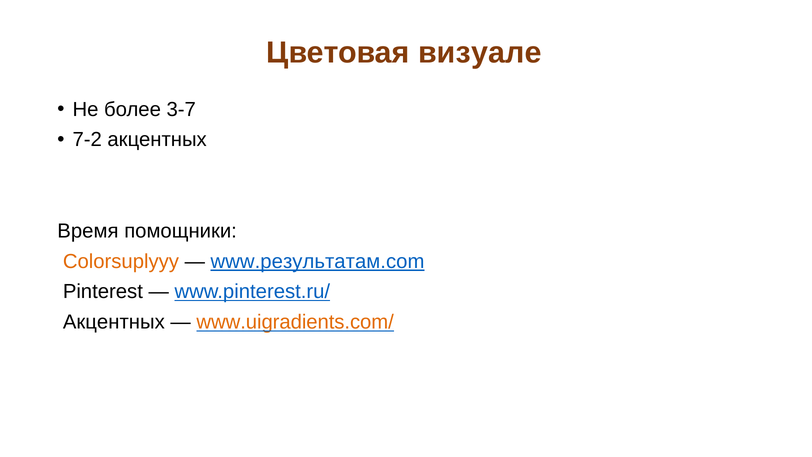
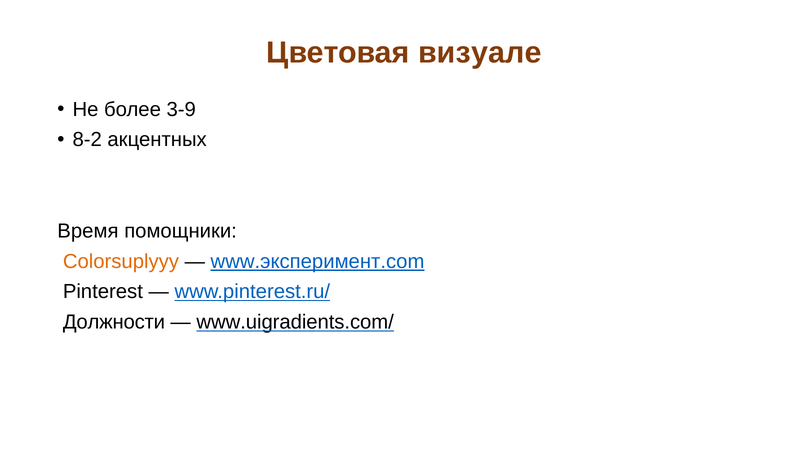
3-7: 3-7 -> 3-9 (181, 109)
7-2: 7-2 -> 8-2 (87, 140)
www.результатам.com: www.результатам.com -> www.эксперимент.com (318, 261)
Акцентных: Акцентных -> Должности (114, 322)
www.uigradients.com/ colour: orange -> black (295, 322)
